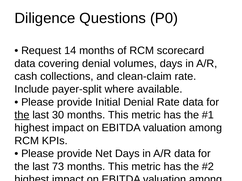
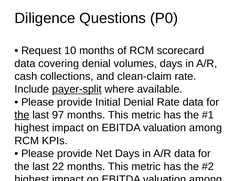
14: 14 -> 10 (70, 51)
payer-split underline: none -> present (77, 89)
30: 30 -> 97 (58, 115)
73: 73 -> 22 (58, 167)
